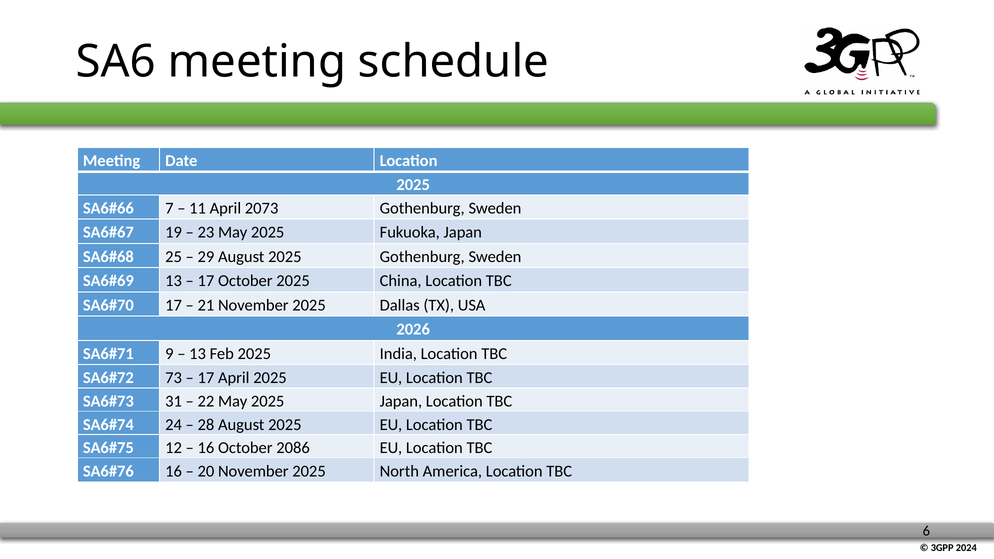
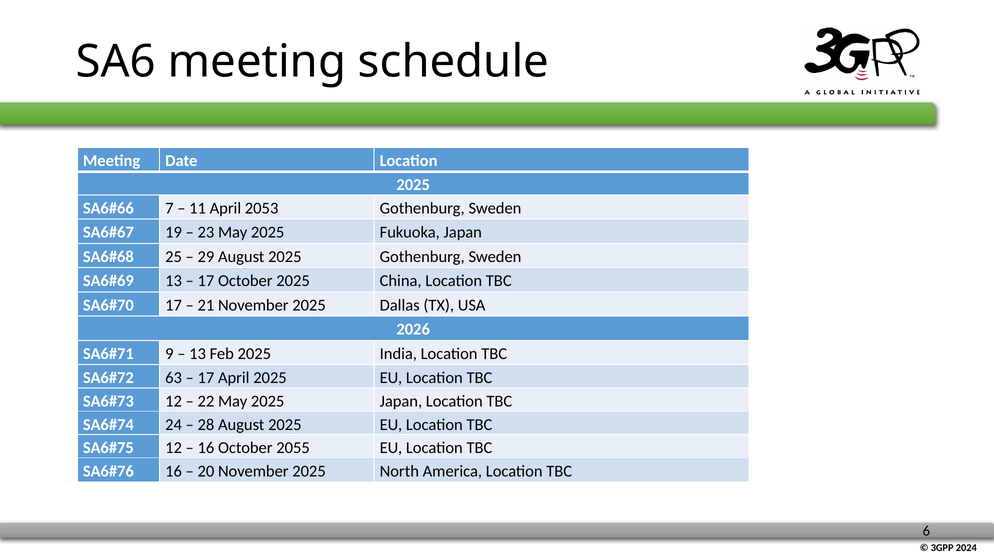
2073: 2073 -> 2053 (262, 208)
73: 73 -> 63 (174, 378)
31: 31 -> 12 (174, 401)
2086: 2086 -> 2055 (293, 448)
